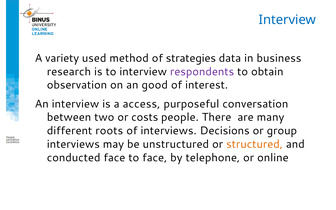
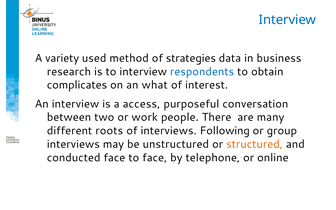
respondents colour: purple -> blue (202, 72)
observation: observation -> complicates (77, 85)
good: good -> what (155, 85)
costs: costs -> work (145, 117)
Decisions: Decisions -> Following (225, 131)
